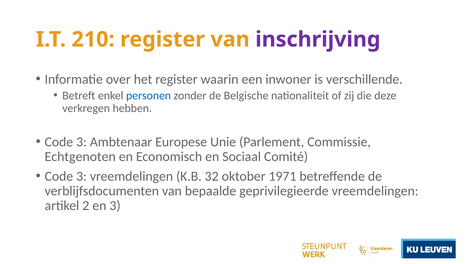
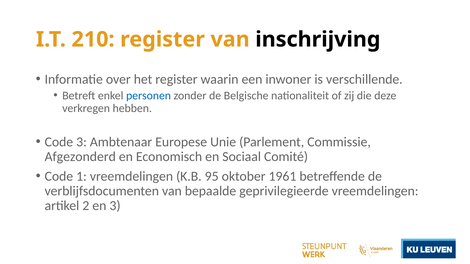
inschrijving colour: purple -> black (318, 39)
Echtgenoten: Echtgenoten -> Afgezonderd (80, 157)
3: 3 -> 1 (82, 177)
32: 32 -> 95 (212, 177)
1971: 1971 -> 1961 (283, 177)
